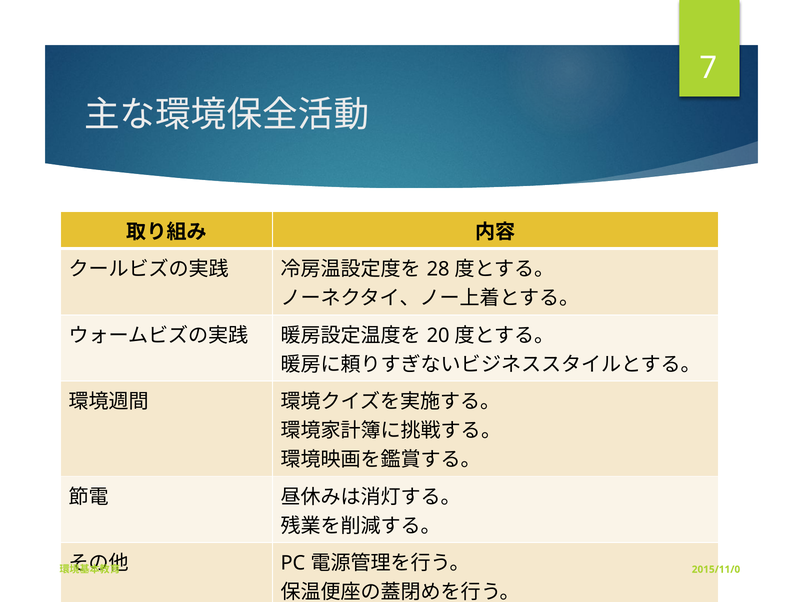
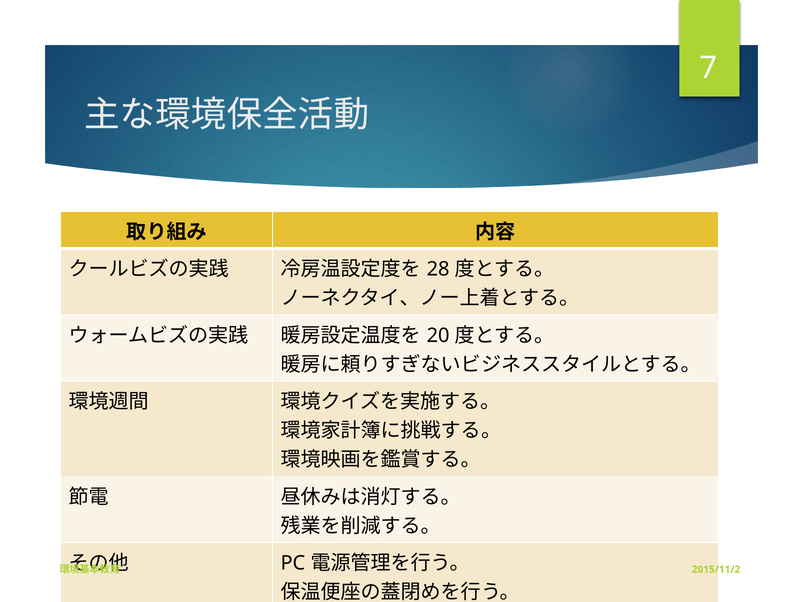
2015/11/0: 2015/11/0 -> 2015/11/2 (716, 569)
